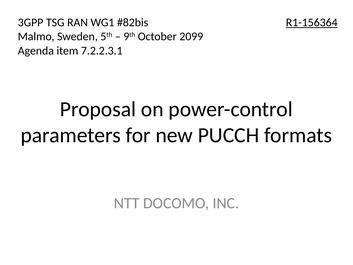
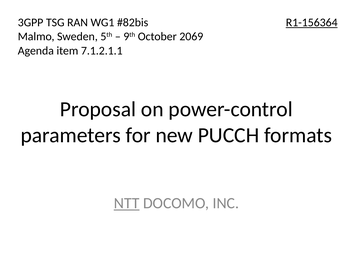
2099: 2099 -> 2069 (191, 37)
7.2.2.3.1: 7.2.2.3.1 -> 7.1.2.1.1 (102, 51)
NTT underline: none -> present (127, 203)
